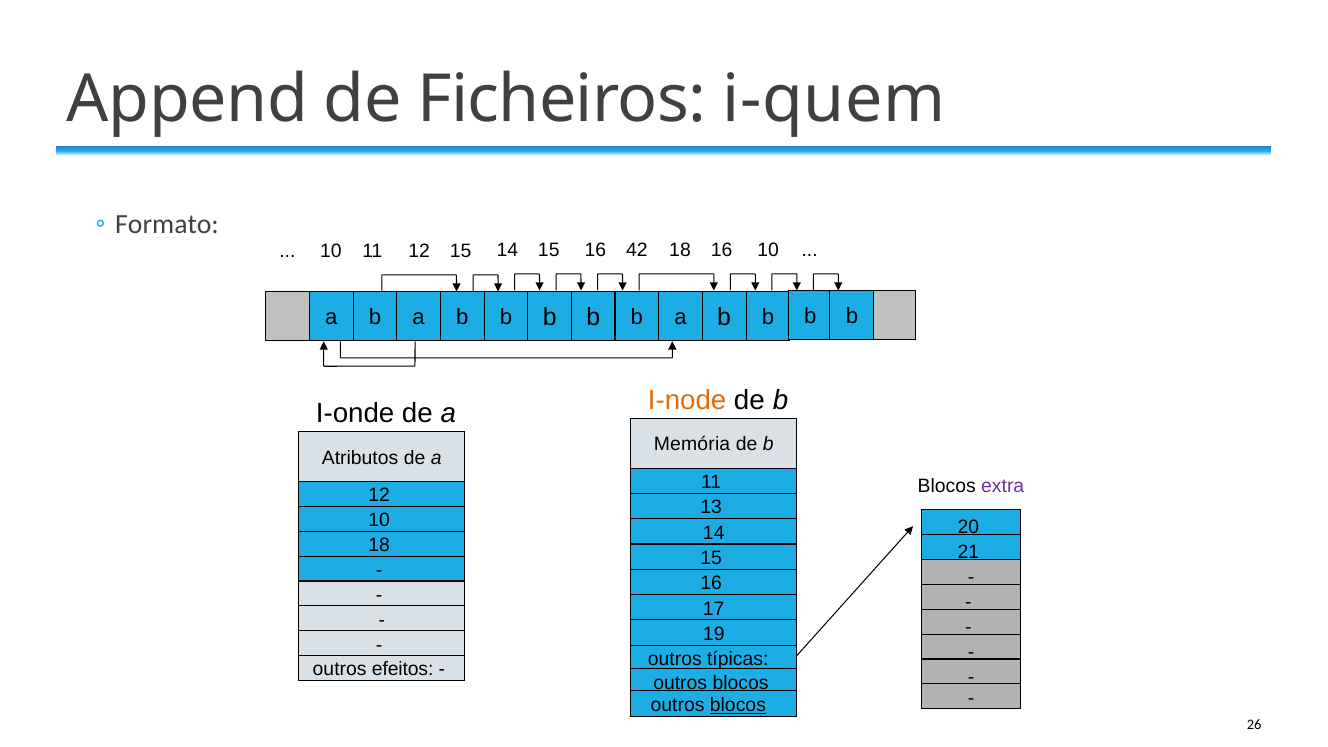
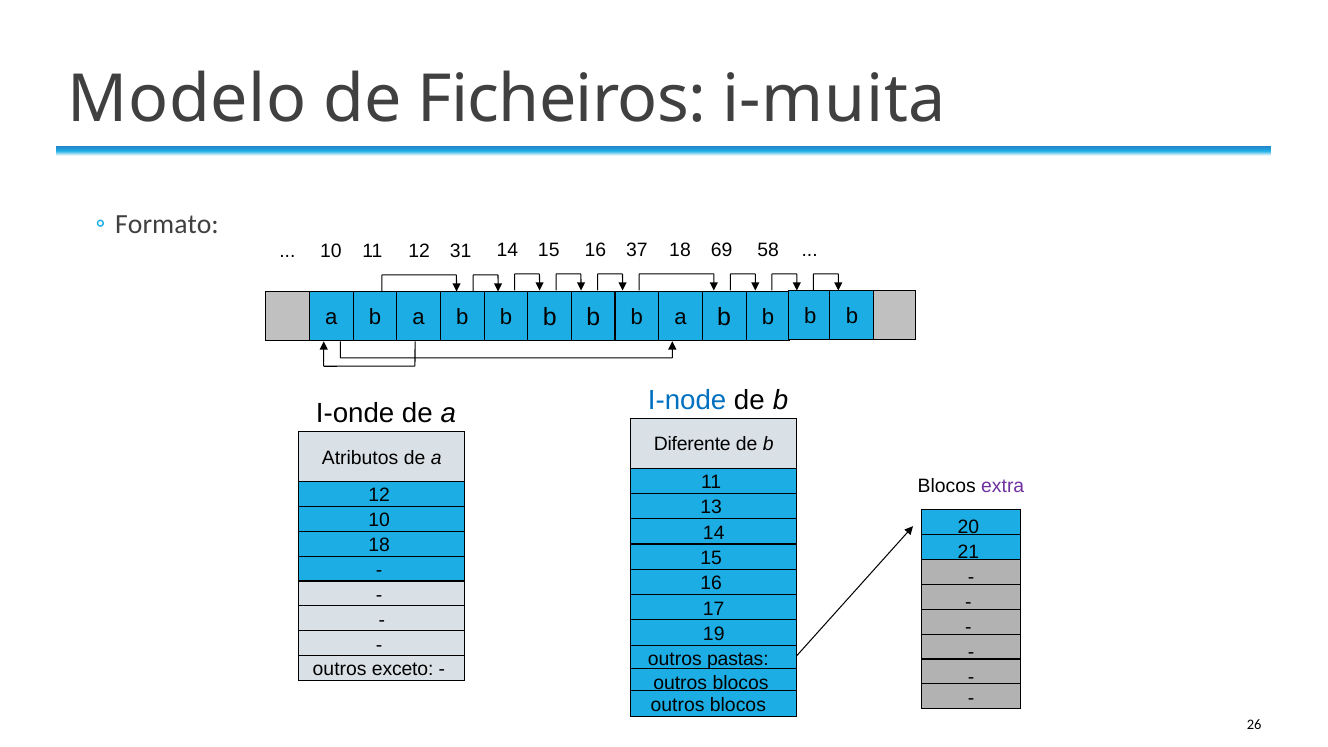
Append: Append -> Modelo (187, 99)
i-quem: i-quem -> i-muita (834, 99)
18 16: 16 -> 69 (722, 250)
14 15 10: 10 -> 58 (768, 250)
12 15: 15 -> 31 (461, 251)
42: 42 -> 37 (637, 250)
I-node colour: orange -> blue (687, 400)
Memória: Memória -> Diferente (692, 445)
típicas: típicas -> pastas (738, 659)
efeitos: efeitos -> exceto (403, 670)
blocos underline: present -> none (738, 705)
